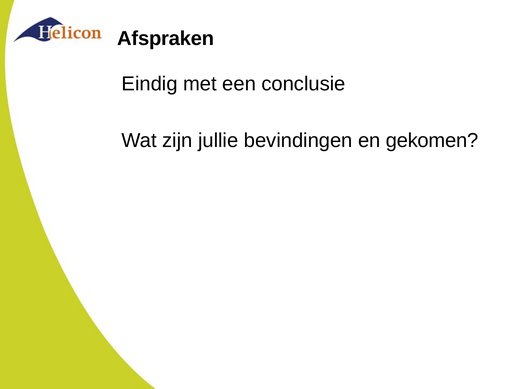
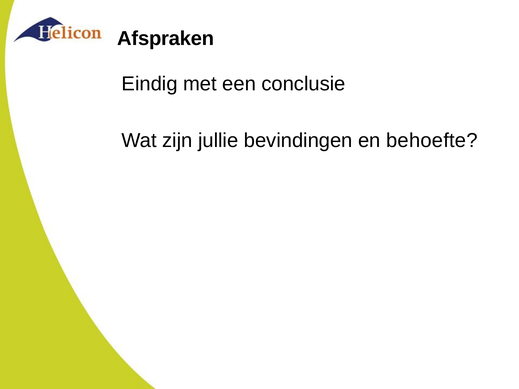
gekomen: gekomen -> behoefte (432, 141)
